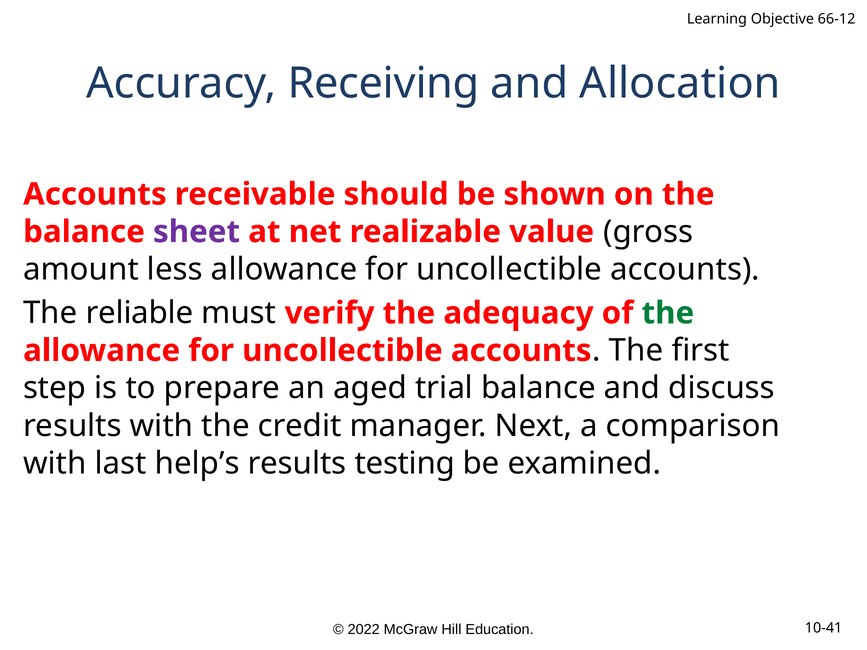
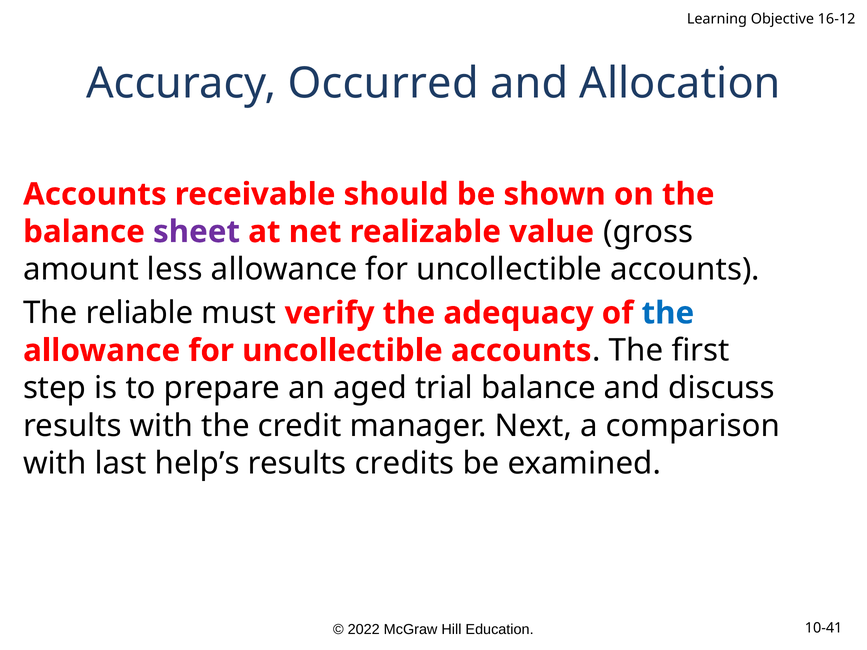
66-12: 66-12 -> 16-12 (837, 19)
Receiving: Receiving -> Occurred (383, 83)
the colour: green -> blue (668, 313)
testing: testing -> credits (405, 463)
